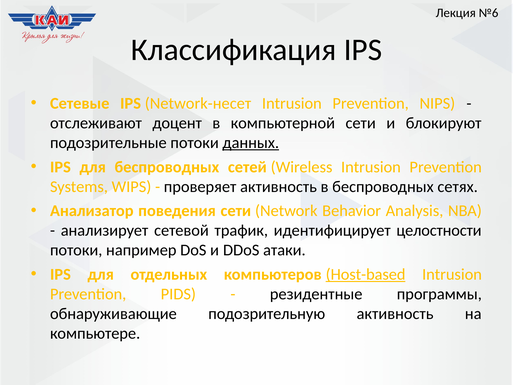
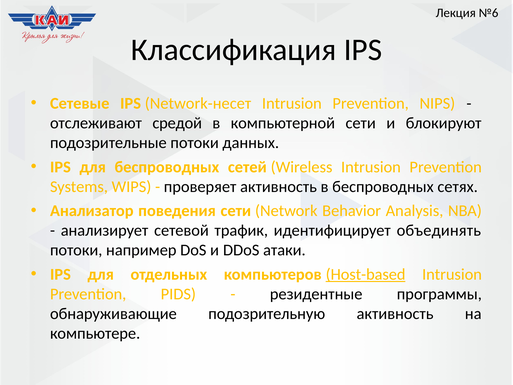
доцент: доцент -> средой (177, 123)
данных underline: present -> none (251, 143)
целостности: целостности -> объединять (439, 230)
